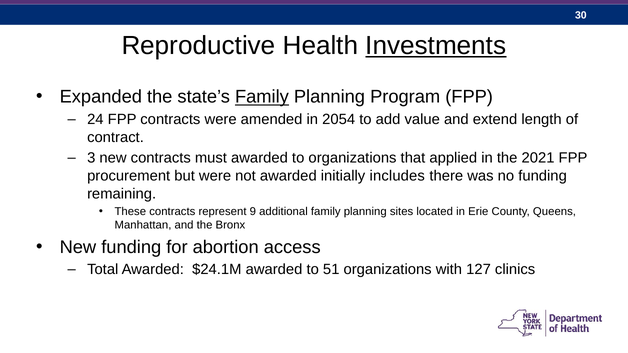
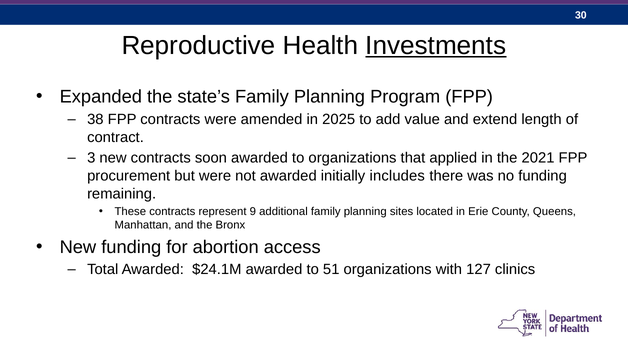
Family underline: present -> none (262, 97)
24: 24 -> 38 (95, 120)
2054: 2054 -> 2025 (339, 120)
must: must -> soon (211, 158)
